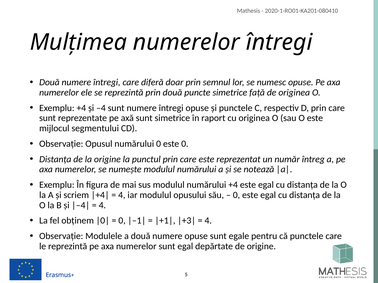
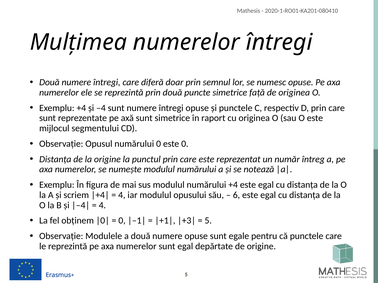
0: 0 -> 6 (236, 195)
4: 4 -> 5 (208, 221)
